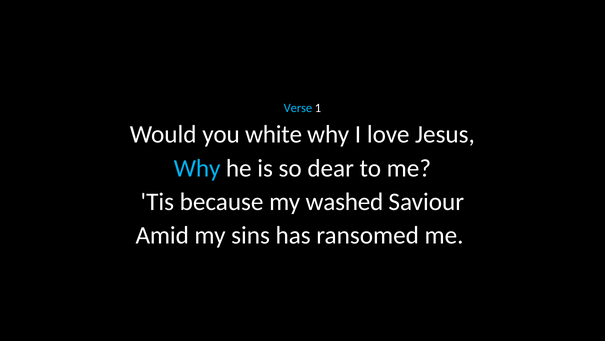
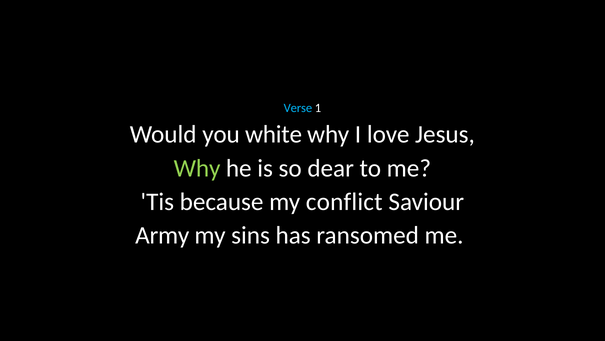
Why colour: light blue -> light green (197, 168)
washed: washed -> conflict (344, 201)
Amid: Amid -> Army (162, 235)
